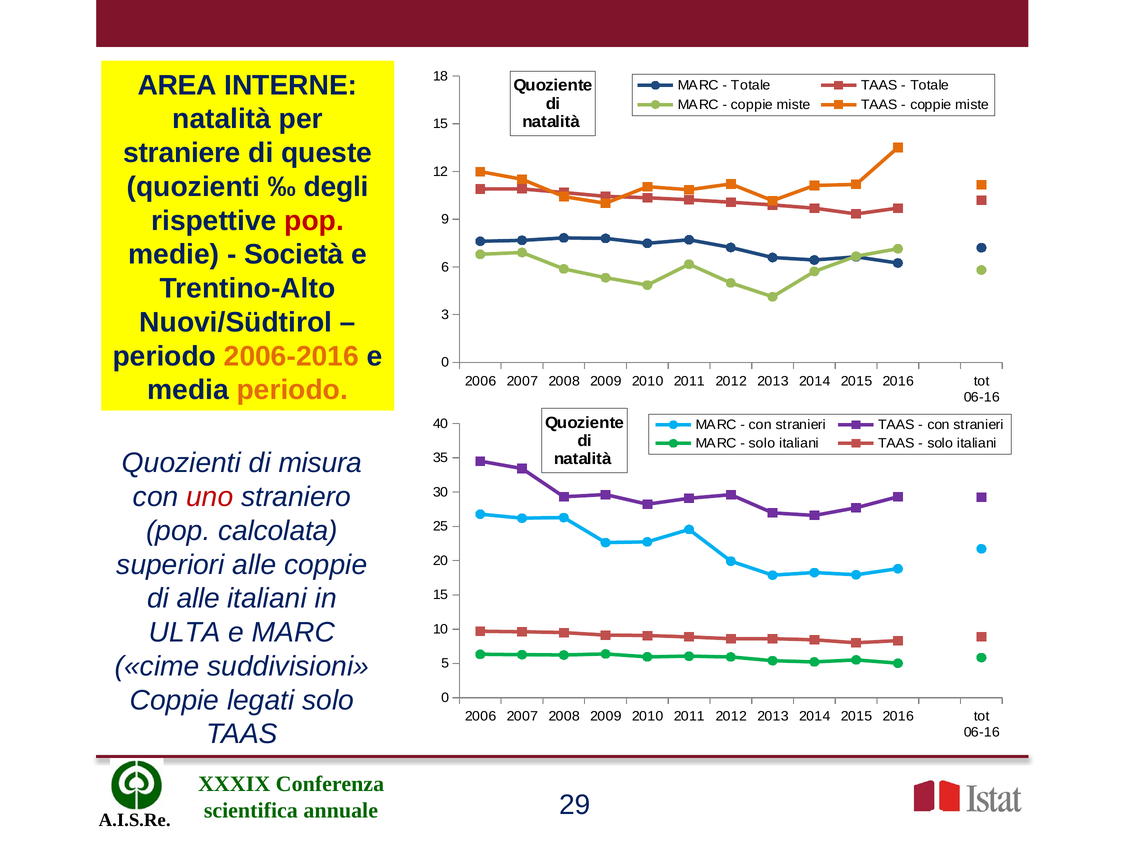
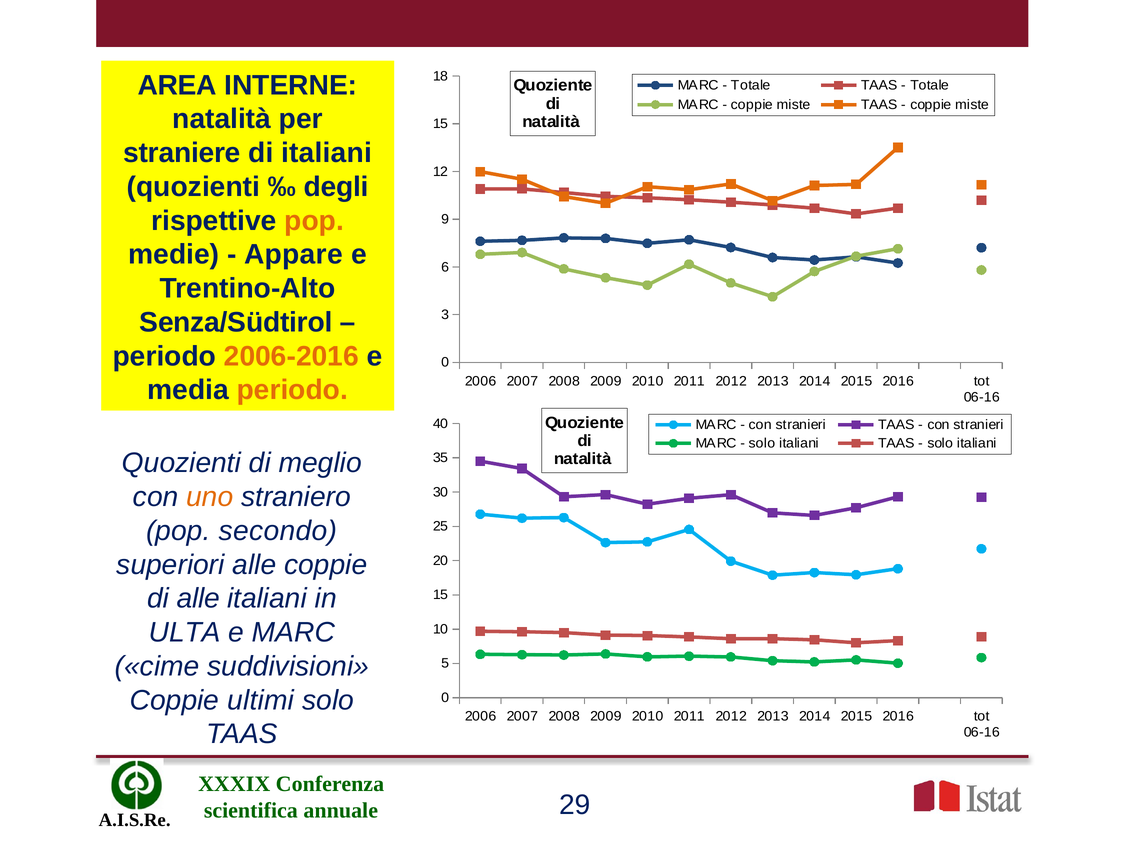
di queste: queste -> italiani (327, 153)
pop colour: red -> orange (314, 221)
Società: Società -> Appare (294, 255)
Nuovi/Südtirol: Nuovi/Südtirol -> Senza/Südtirol (236, 323)
misura: misura -> meglio (320, 463)
uno colour: red -> orange (210, 497)
calcolata: calcolata -> secondo (278, 531)
legati: legati -> ultimi (261, 701)
